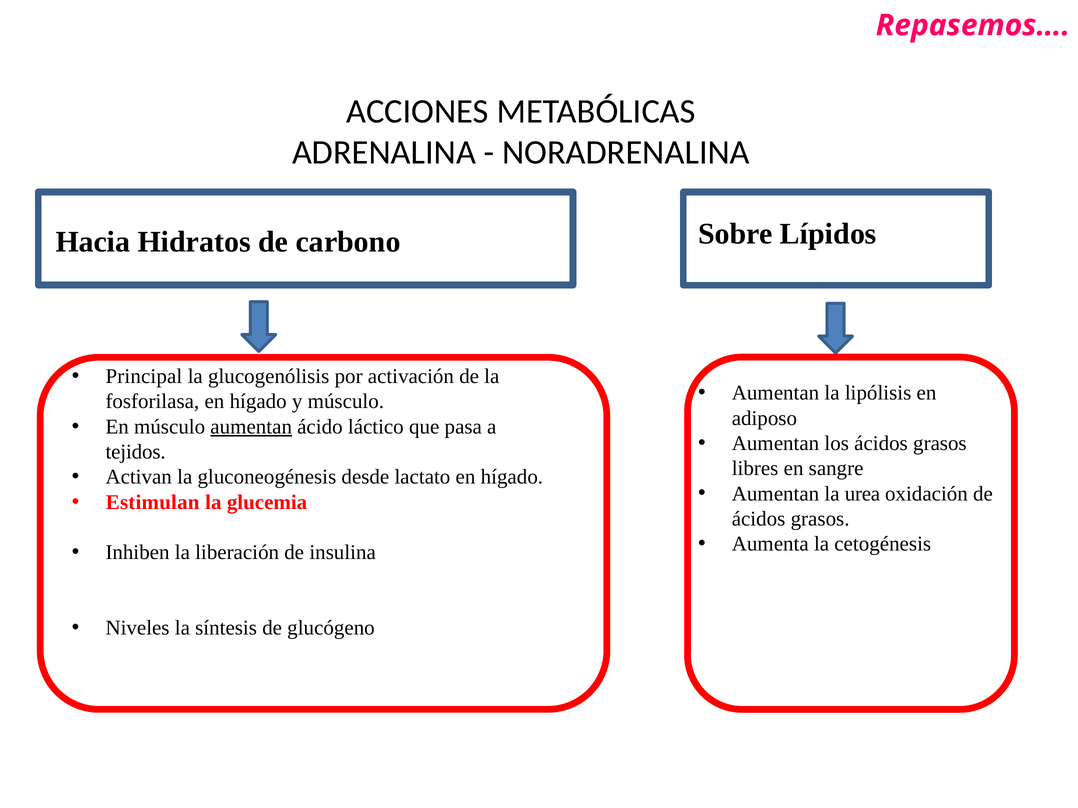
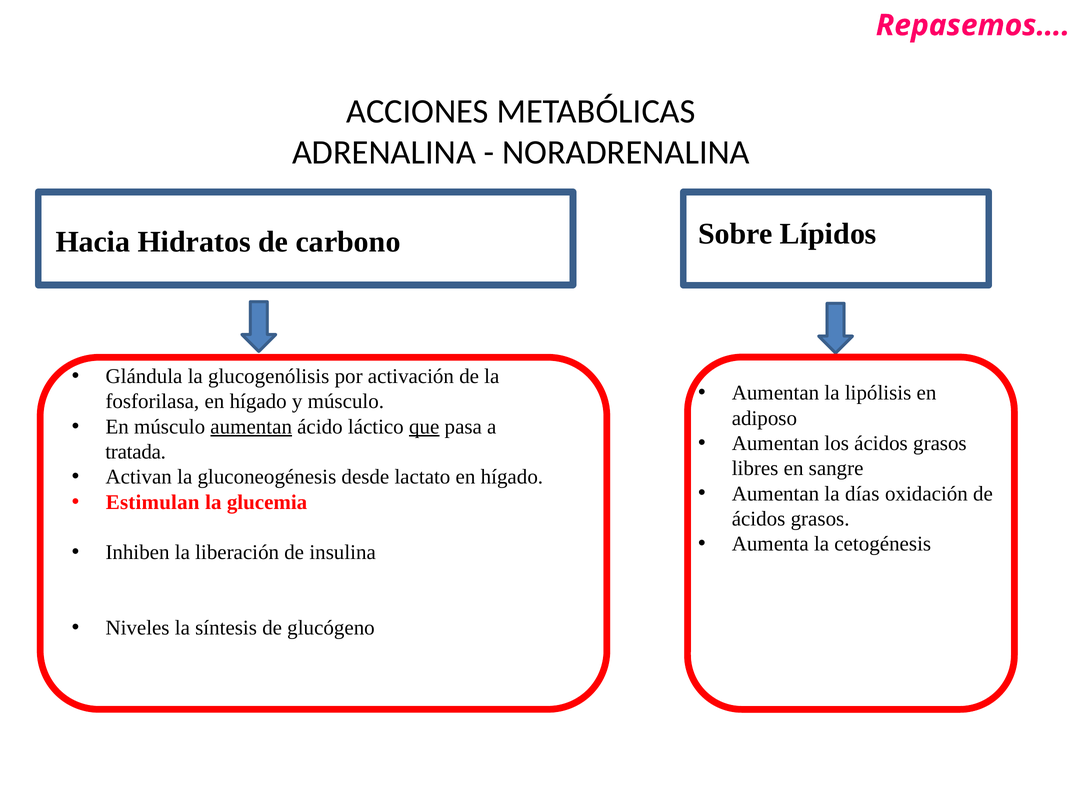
Principal: Principal -> Glándula (144, 377)
que underline: none -> present (424, 427)
tejidos: tejidos -> tratada (136, 452)
urea: urea -> días (862, 494)
